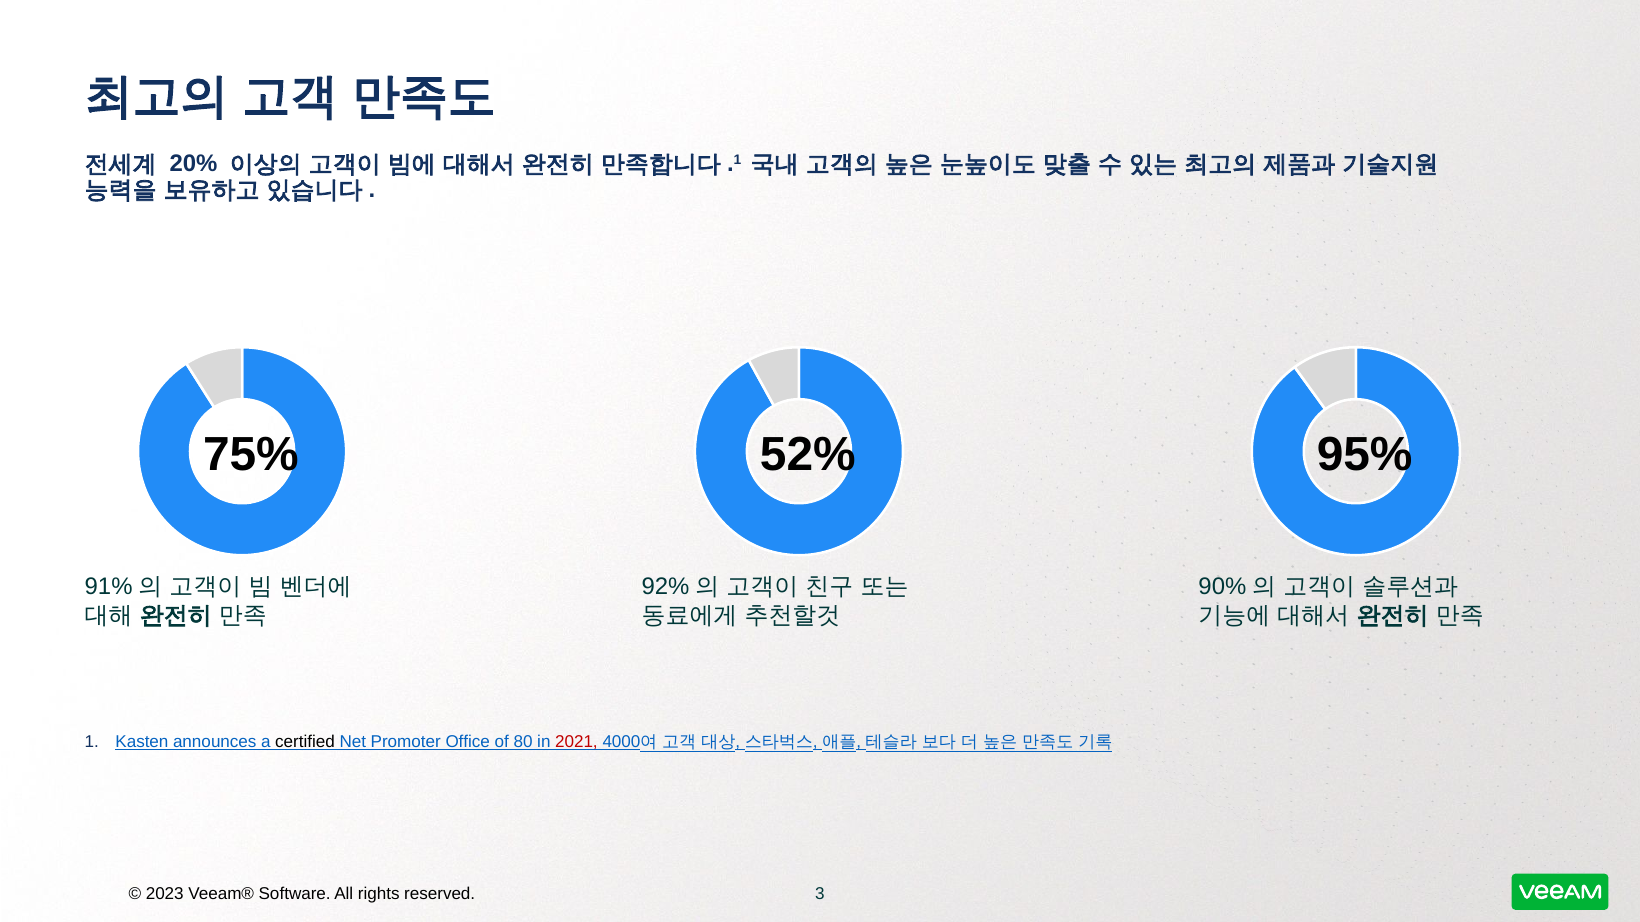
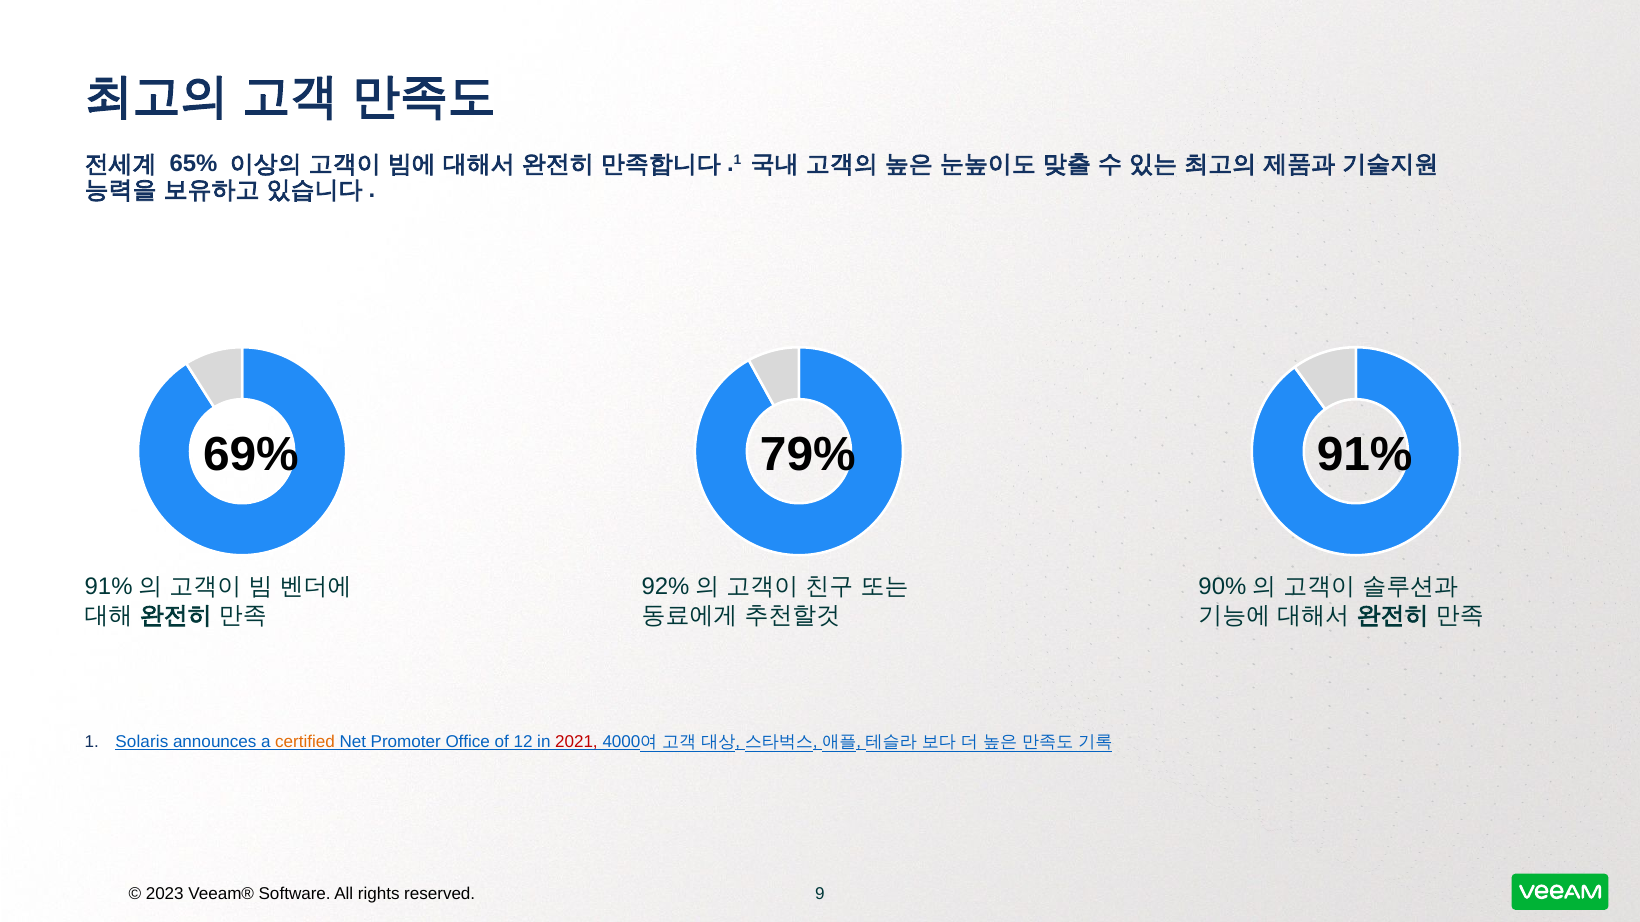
20%: 20% -> 65% (193, 164)
75%: 75% -> 69% (251, 455)
52%: 52% -> 79% (808, 455)
95%: 95% -> 91% (1365, 455)
Kasten: Kasten -> Solaris (142, 742)
certified colour: black -> orange (305, 742)
80: 80 -> 12 (523, 742)
3: 3 -> 9 (820, 895)
